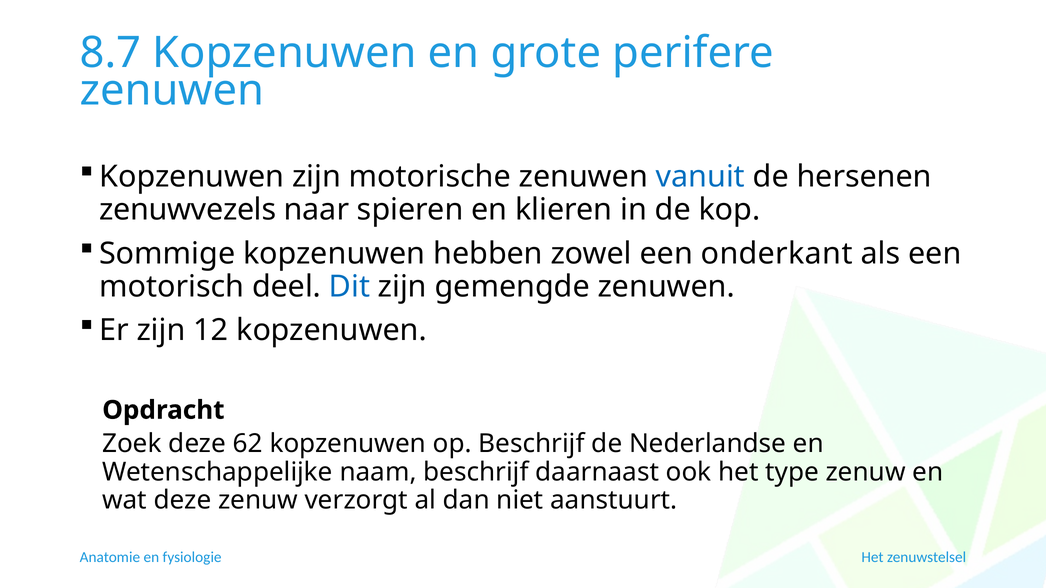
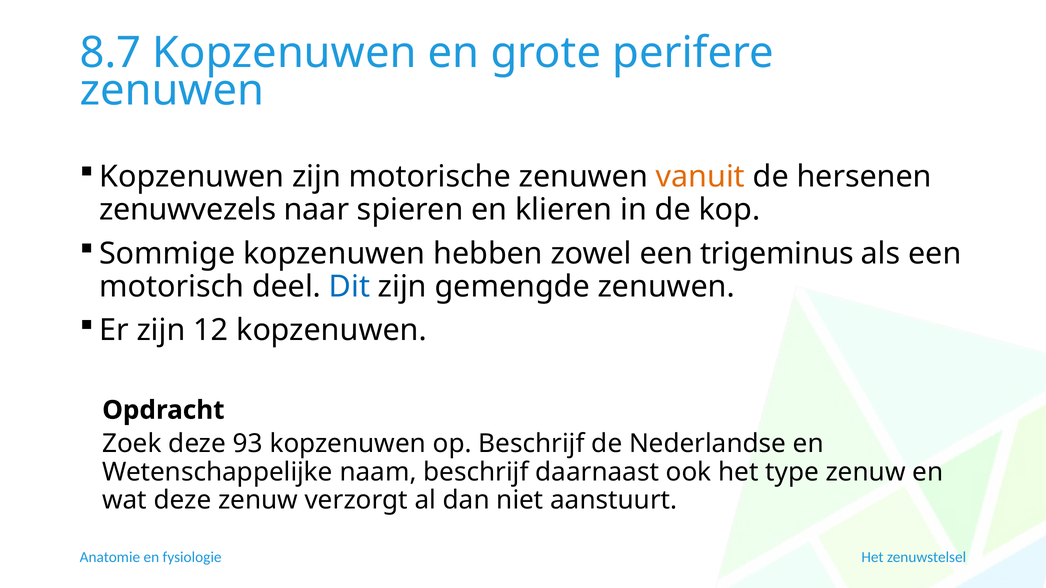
vanuit colour: blue -> orange (700, 177)
onderkant: onderkant -> trigeminus (777, 254)
62: 62 -> 93 (248, 444)
